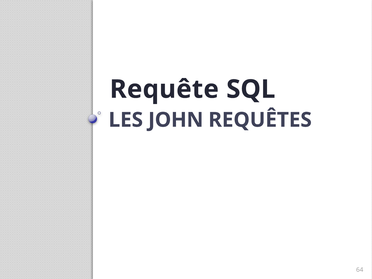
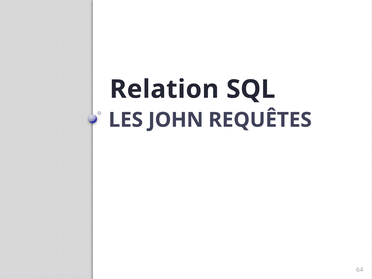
Requête: Requête -> Relation (164, 89)
